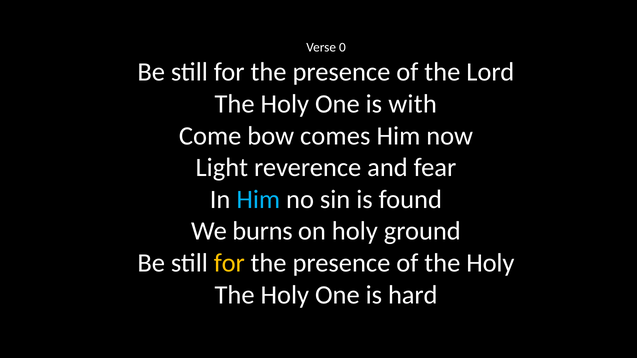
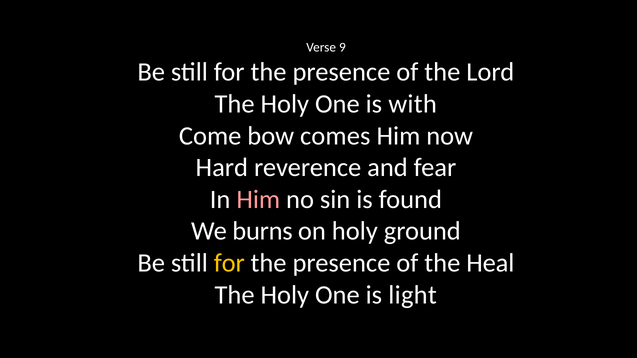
0: 0 -> 9 (342, 47)
Light: Light -> Hard (222, 168)
Him colour: light blue -> pink (258, 200)
of the Holy: Holy -> Heal (490, 263)
hard: hard -> light (413, 295)
